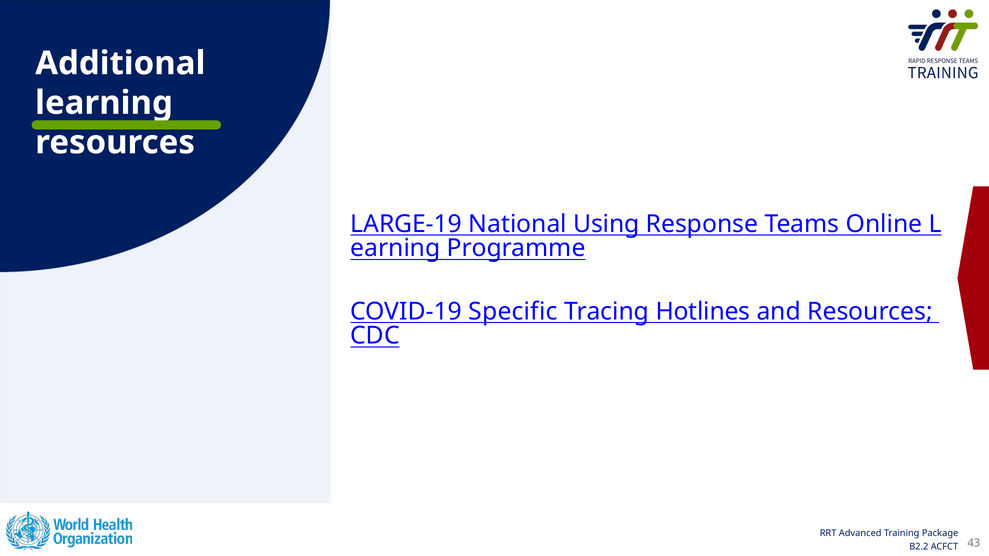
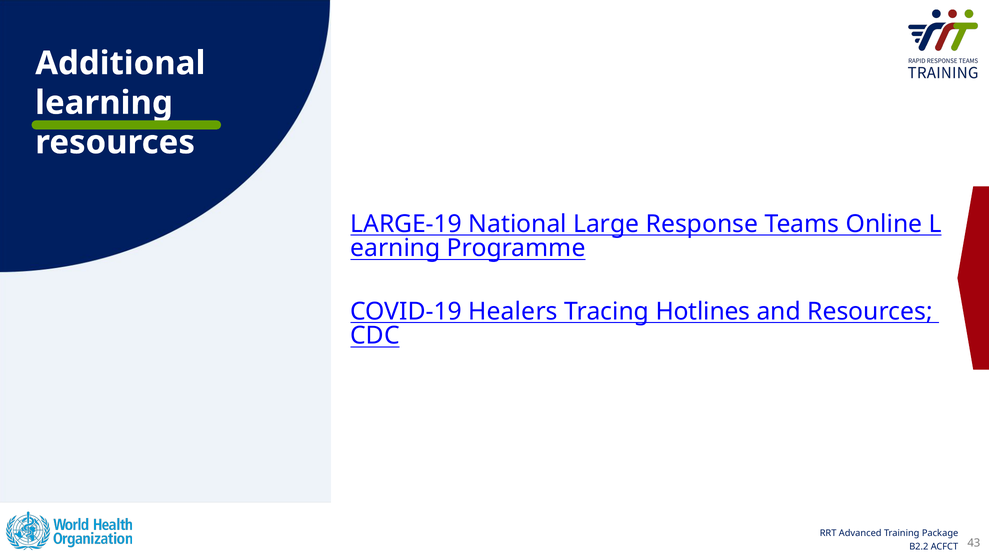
Using: Using -> Large (606, 224)
Specific: Specific -> Healers (513, 312)
